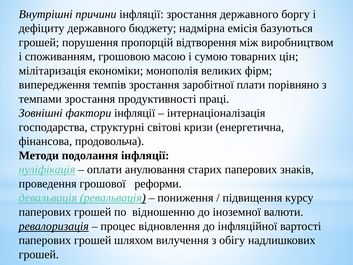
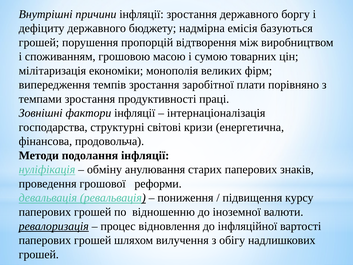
оплати: оплати -> обміну (104, 169)
